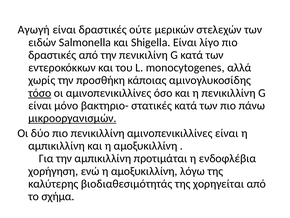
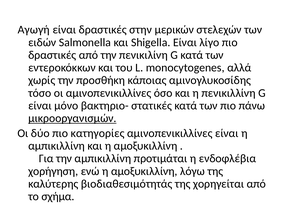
ούτε: ούτε -> στην (141, 30)
τόσο underline: present -> none (40, 93)
πιο πενικιλλίνη: πενικιλλίνη -> κατηγορίες (98, 133)
